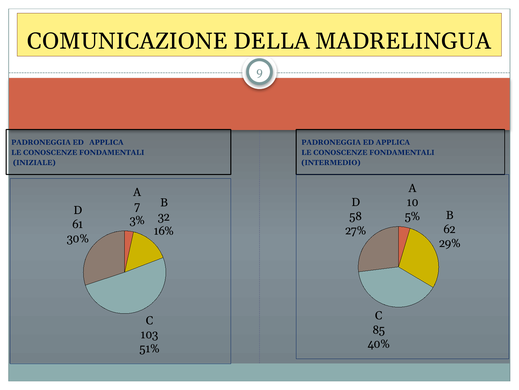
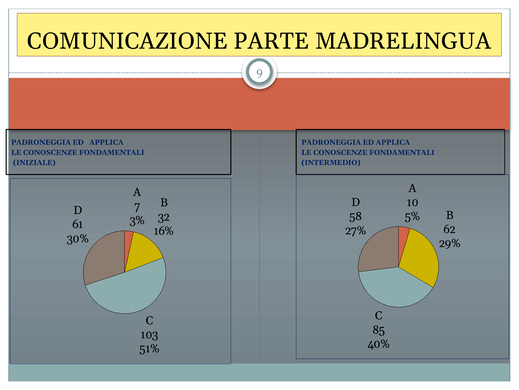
DELLA: DELLA -> PARTE (271, 41)
